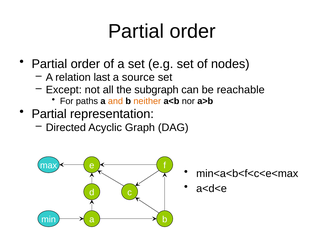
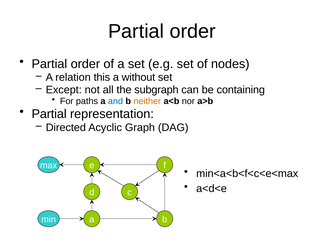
last: last -> this (102, 77)
source: source -> without (138, 77)
reachable: reachable -> containing (241, 90)
and colour: orange -> blue (115, 101)
